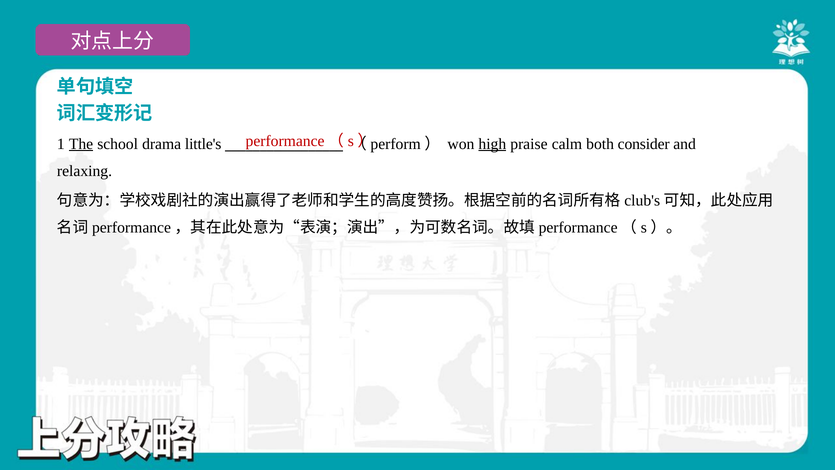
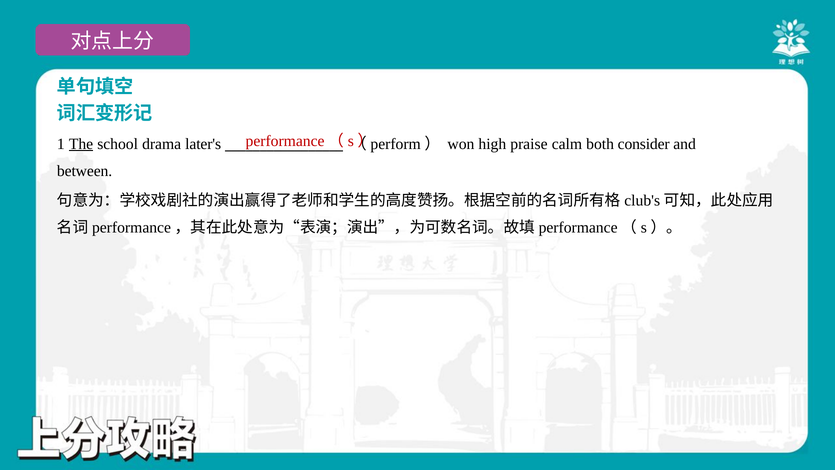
little's: little's -> later's (203, 144)
high underline: present -> none (492, 144)
relaxing: relaxing -> between (85, 171)
